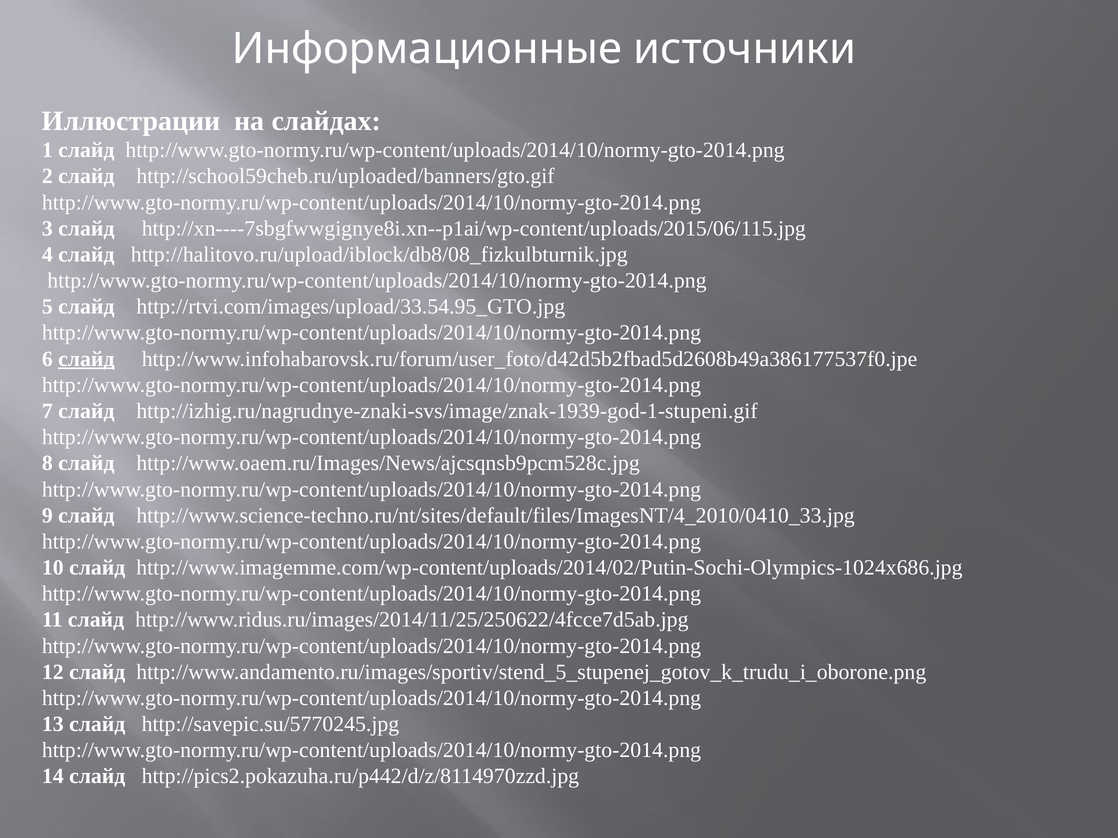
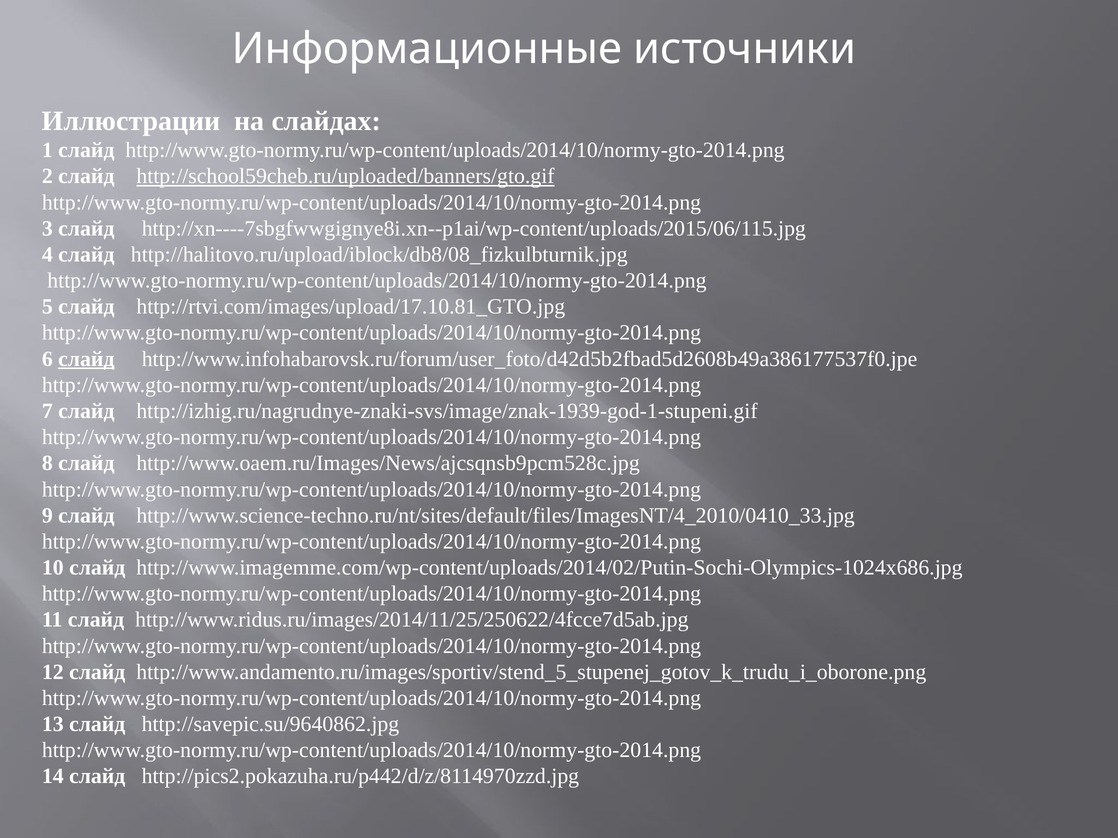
http://school59cheb.ru/uploaded/banners/gto.gif underline: none -> present (345, 176)
http://rtvi.com/images/upload/33.54.95_GTO.jpg: http://rtvi.com/images/upload/33.54.95_GTO.jpg -> http://rtvi.com/images/upload/17.10.81_GTO.jpg (351, 307)
http://savepic.su/5770245.jpg: http://savepic.su/5770245.jpg -> http://savepic.su/9640862.jpg (270, 725)
